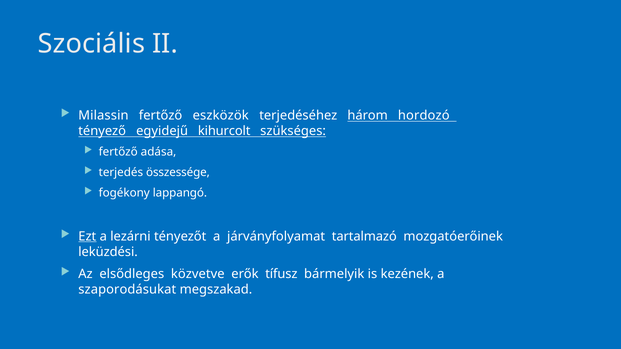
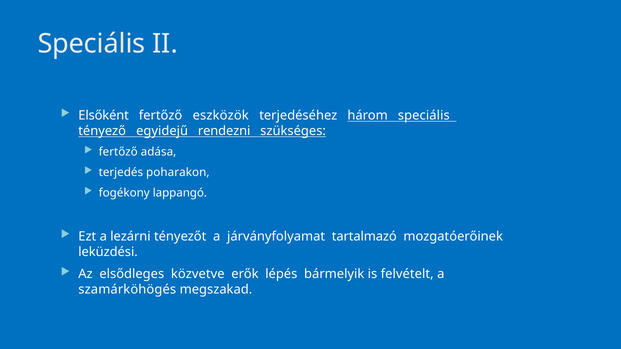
Szociális: Szociális -> Speciális (92, 44)
Milassin: Milassin -> Elsőként (104, 116)
három hordozó: hordozó -> speciális (424, 116)
kihurcolt: kihurcolt -> rendezni (224, 131)
összessége: összessége -> poharakon (178, 173)
Ezt underline: present -> none (87, 236)
tífusz: tífusz -> lépés (281, 274)
kezének: kezének -> felvételt (407, 274)
szaporodásukat: szaporodásukat -> szamárköhögés (127, 290)
